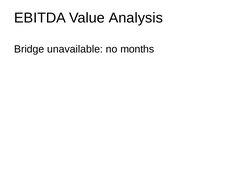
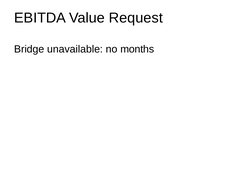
Analysis: Analysis -> Request (136, 18)
